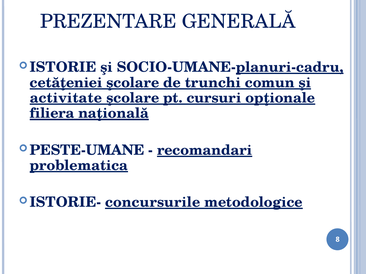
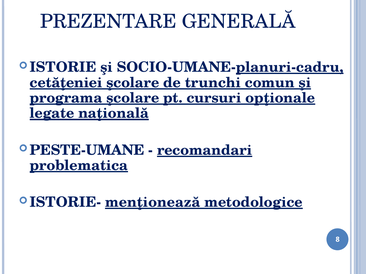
activitate: activitate -> programa (66, 98)
filiera: filiera -> legate (52, 113)
concursurile: concursurile -> menţionează (153, 203)
